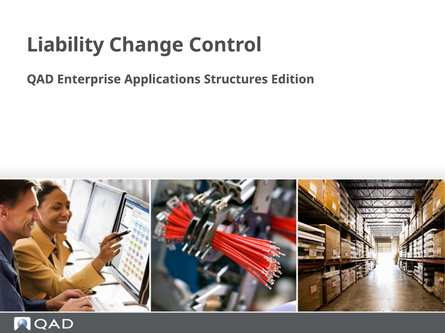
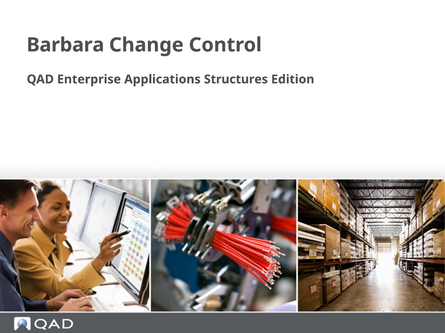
Liability: Liability -> Barbara (65, 45)
